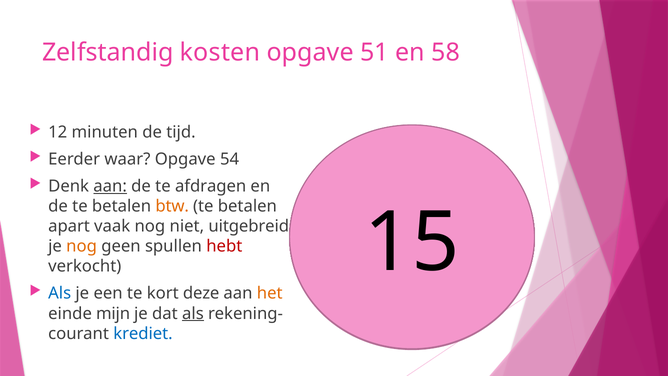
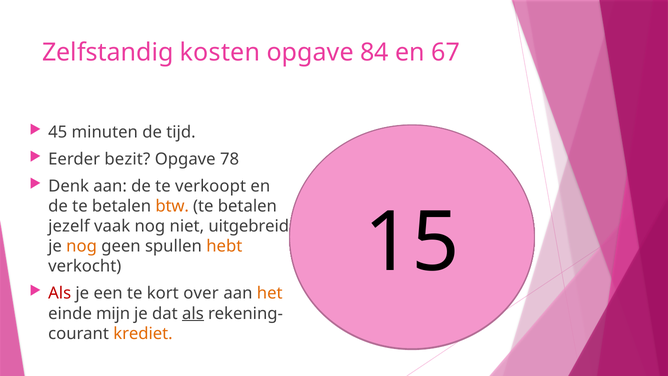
51: 51 -> 84 (374, 53)
58: 58 -> 67 (446, 53)
12: 12 -> 45 (58, 132)
waar: waar -> bezit (127, 159)
54: 54 -> 78 (230, 159)
aan underline: present -> none (110, 186)
afdragen: afdragen -> verkoopt (211, 186)
apart: apart -> jezelf (69, 226)
hebt colour: red -> orange (224, 246)
Als colour: blue -> red (60, 293)
deze: deze -> over (201, 293)
krediet colour: blue -> orange (143, 333)
